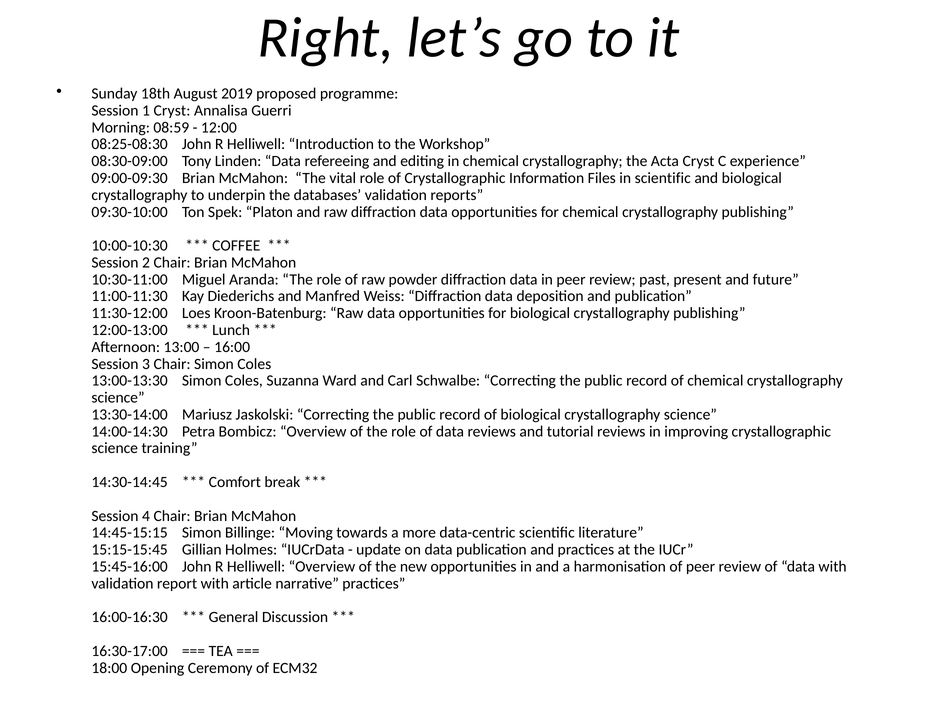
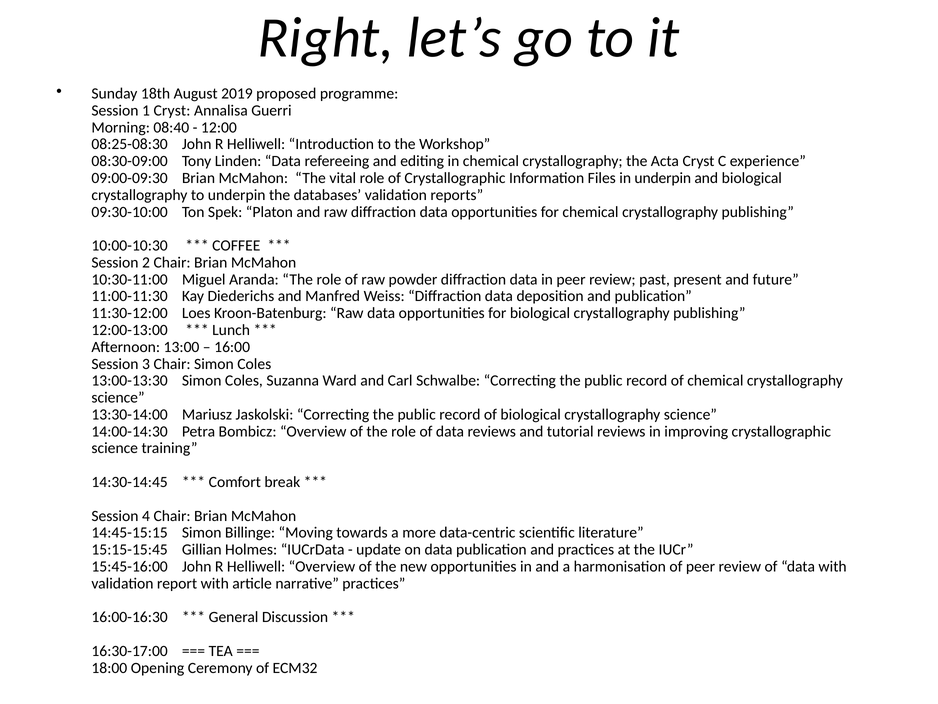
08:59: 08:59 -> 08:40 (171, 127)
in scientific: scientific -> underpin (663, 178)
